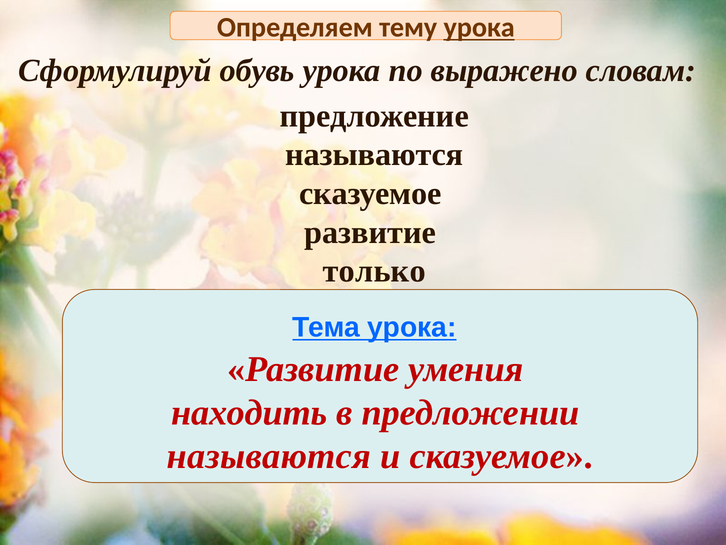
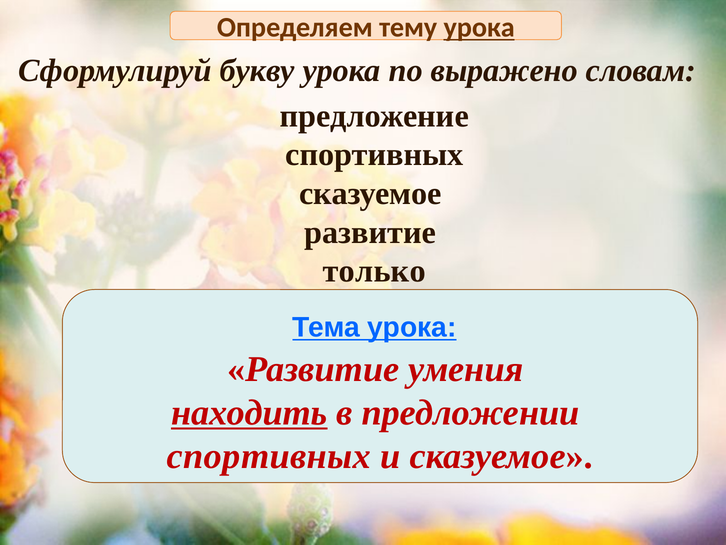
обувь: обувь -> букву (257, 71)
называются: называются -> спортивных (374, 155)
находить underline: none -> present (249, 412)
называются: называются -> спортивных (269, 456)
